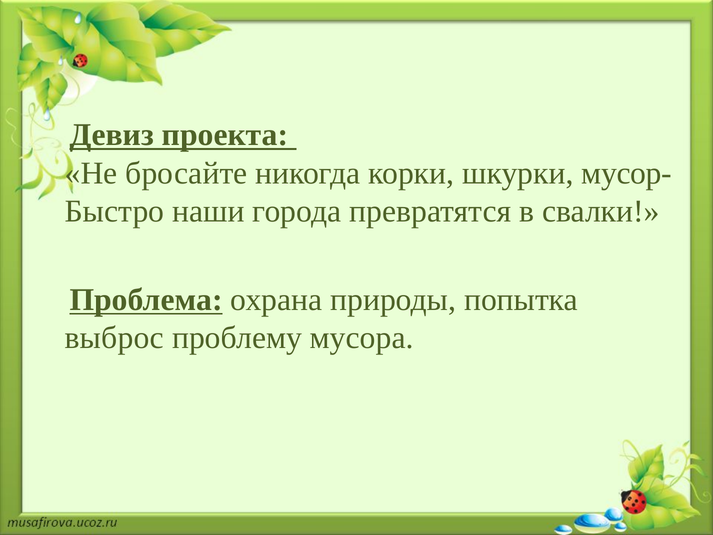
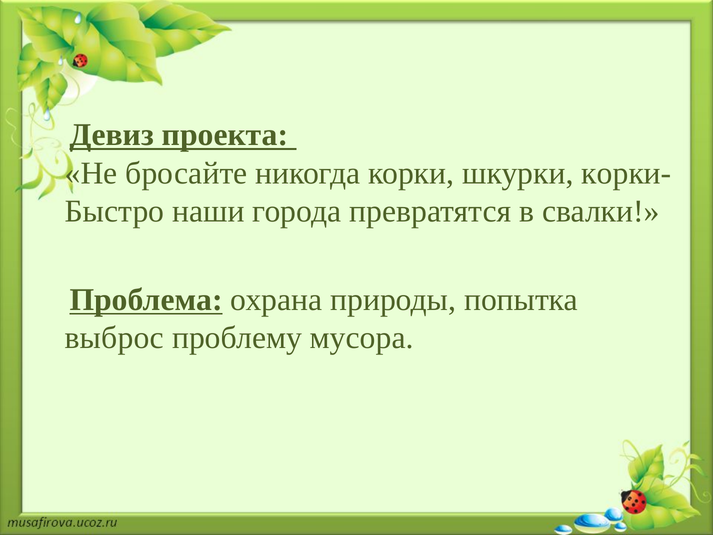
мусор-: мусор- -> корки- (626, 173)
